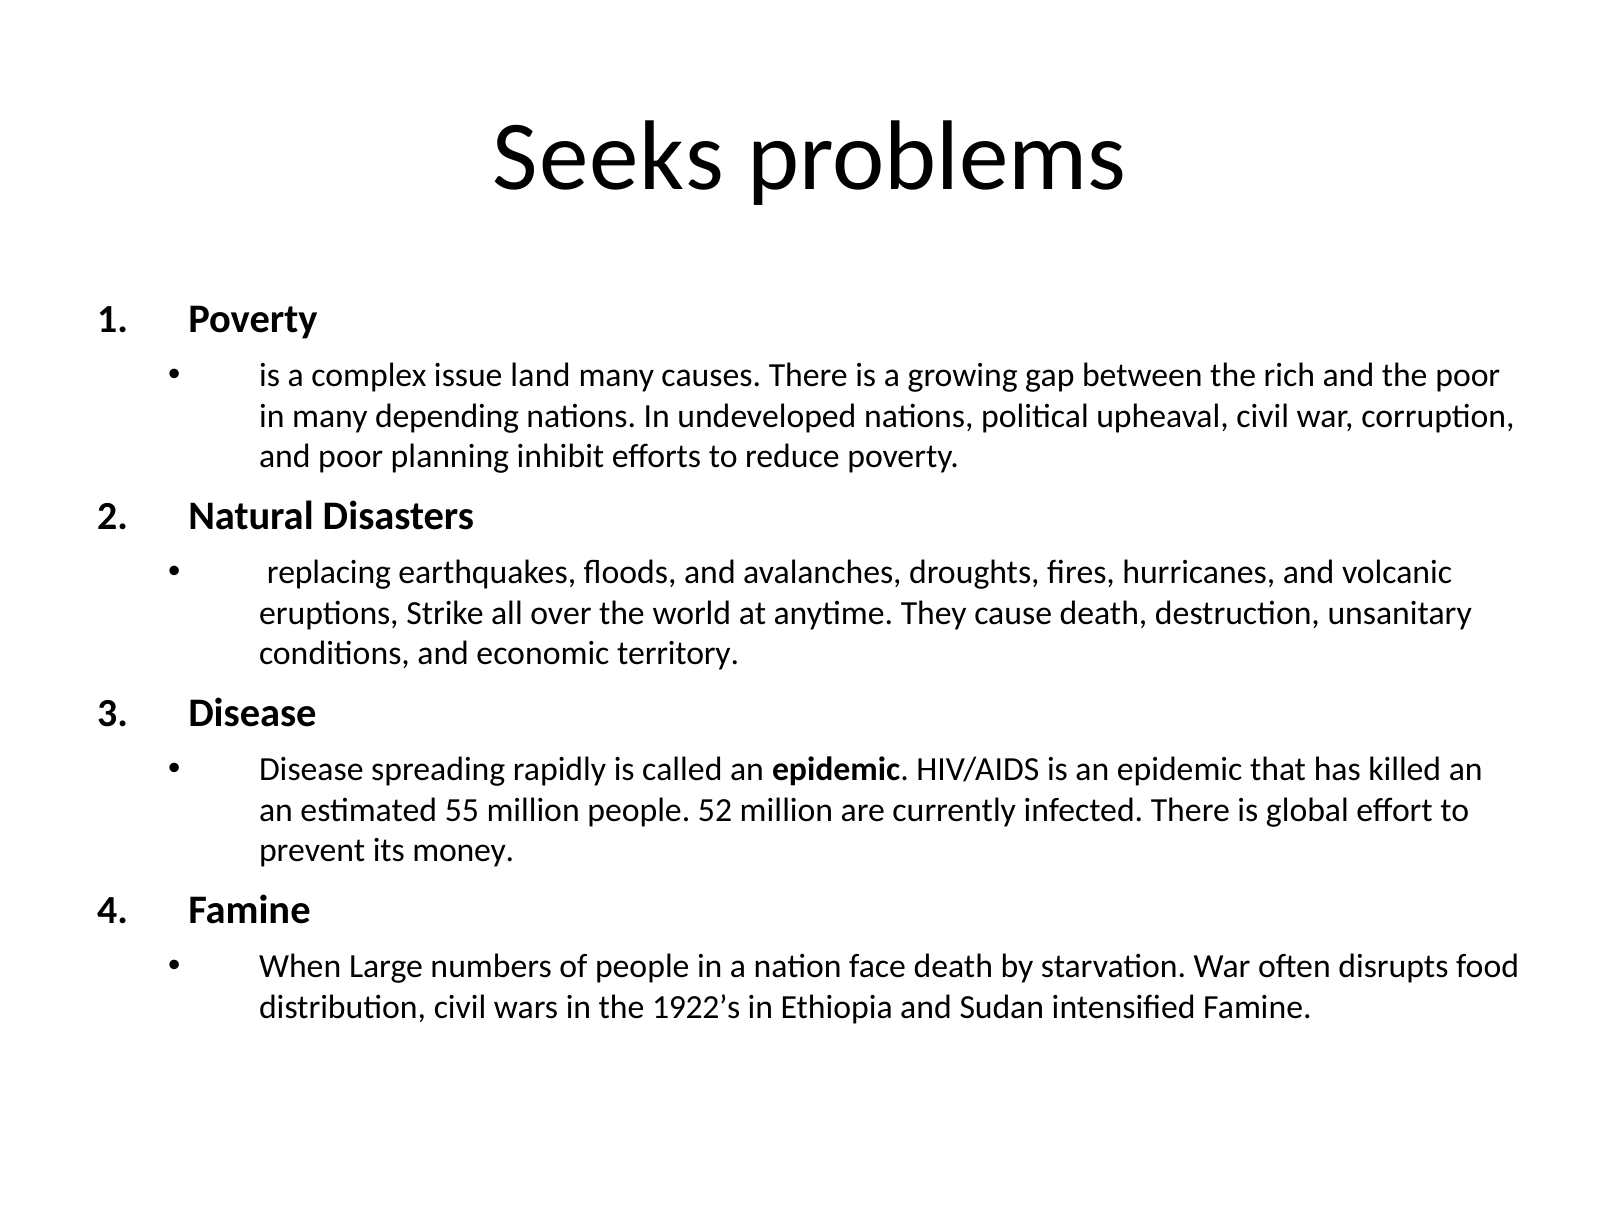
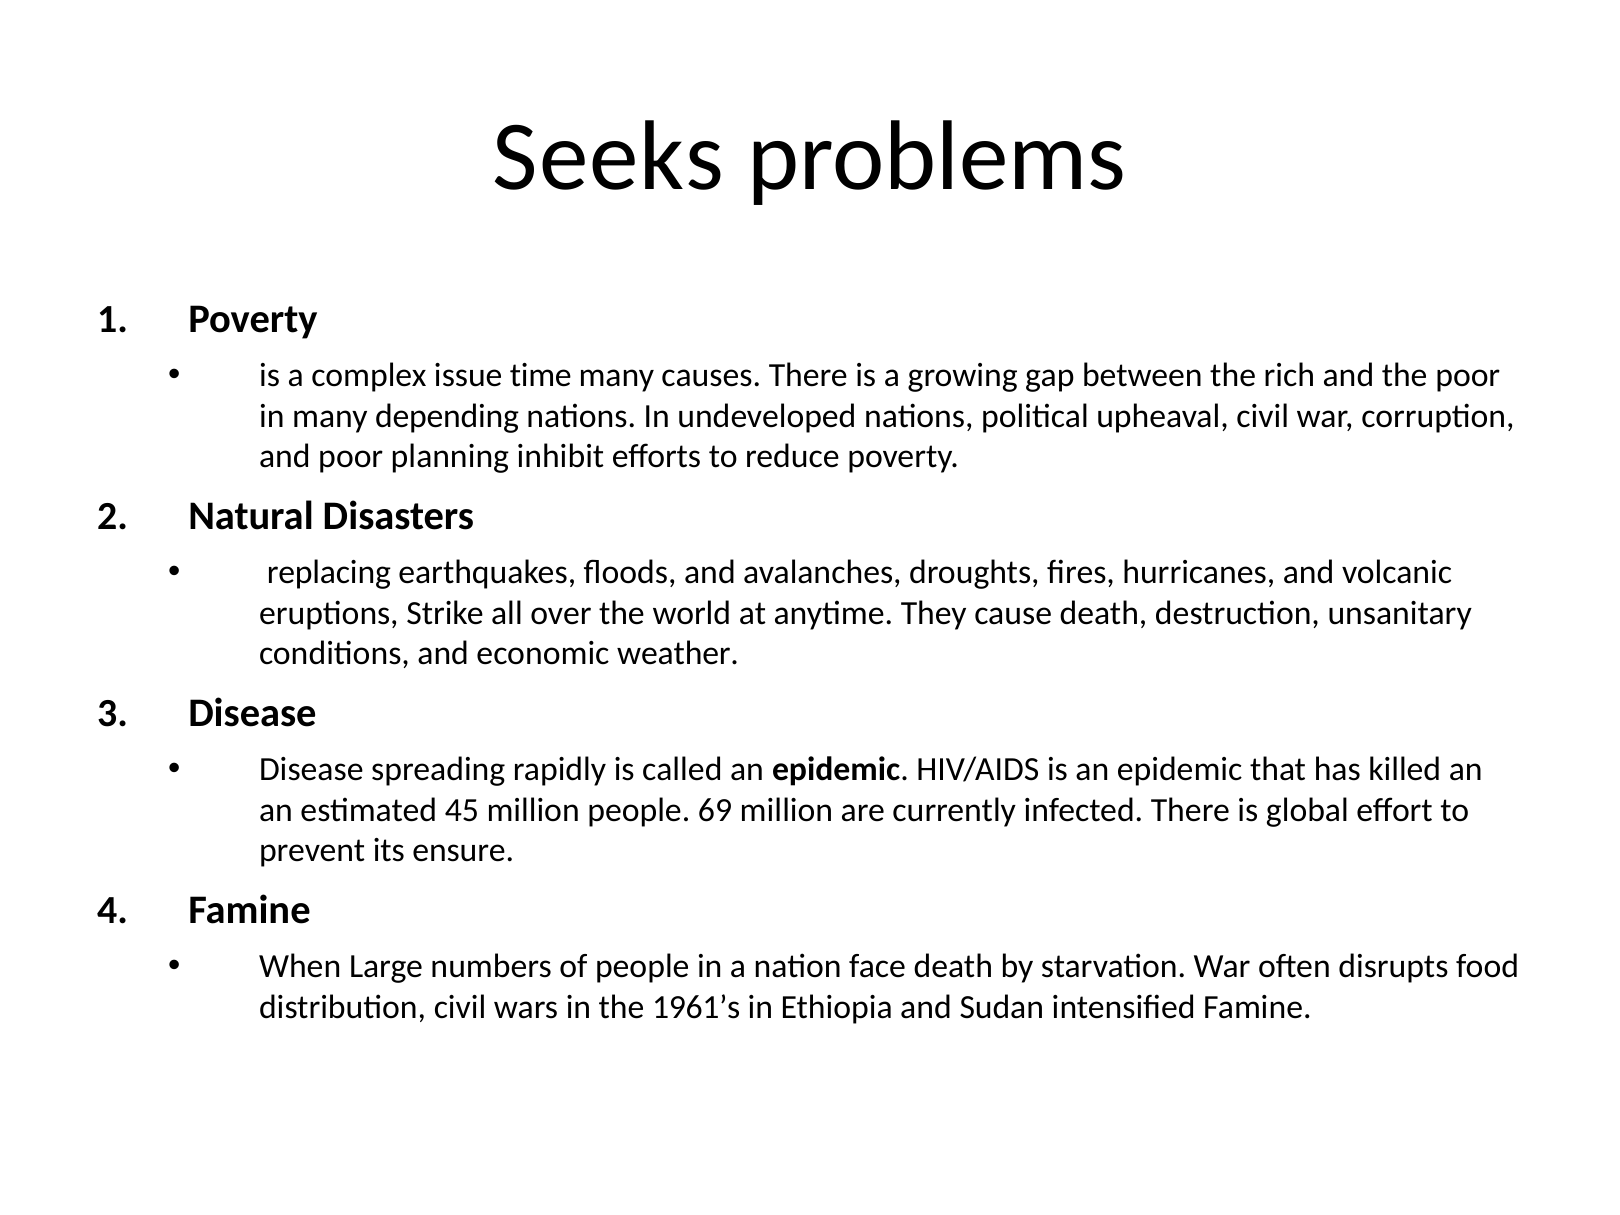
land: land -> time (541, 375)
territory: territory -> weather (678, 654)
55: 55 -> 45 (462, 810)
52: 52 -> 69 (715, 810)
money: money -> ensure (463, 851)
1922’s: 1922’s -> 1961’s (696, 1007)
